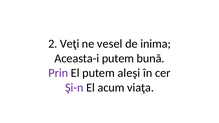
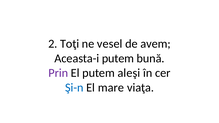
Veţi: Veţi -> Toţi (70, 44)
inima: inima -> avem (156, 44)
Şi-n colour: purple -> blue (74, 88)
acum: acum -> mare (111, 88)
